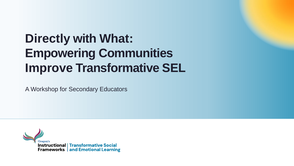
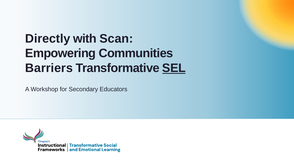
What: What -> Scan (116, 38)
Improve: Improve -> Barriers (49, 68)
SEL underline: none -> present (174, 68)
